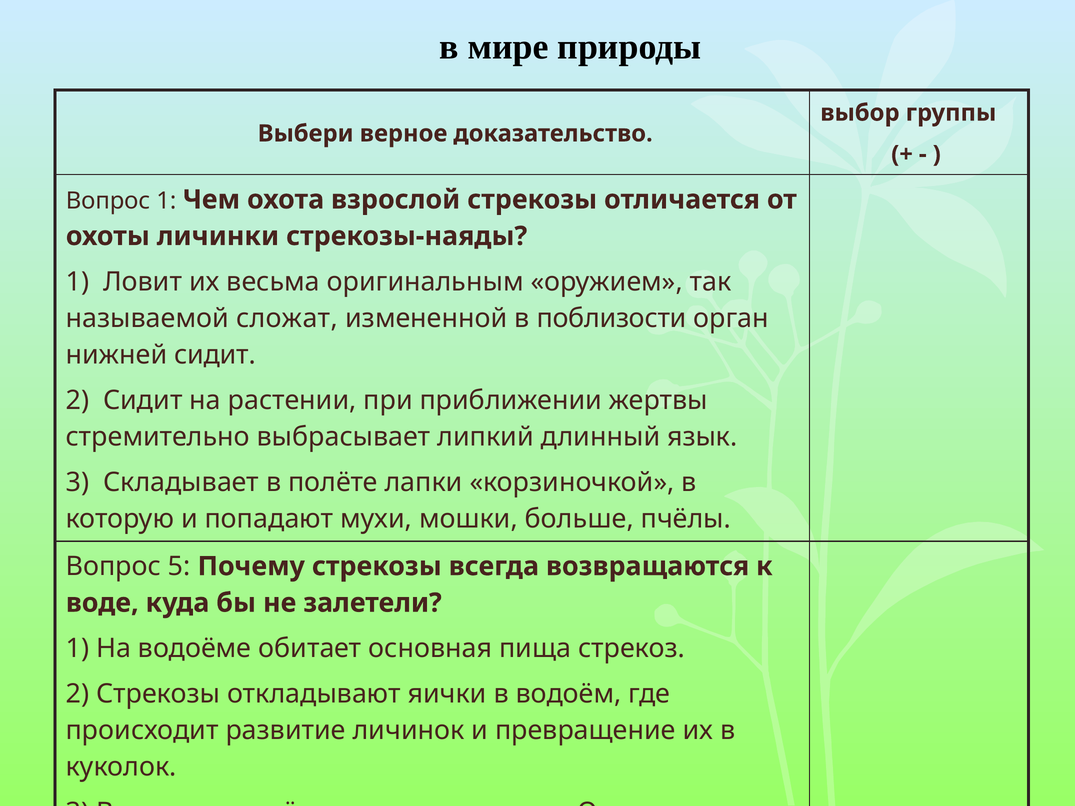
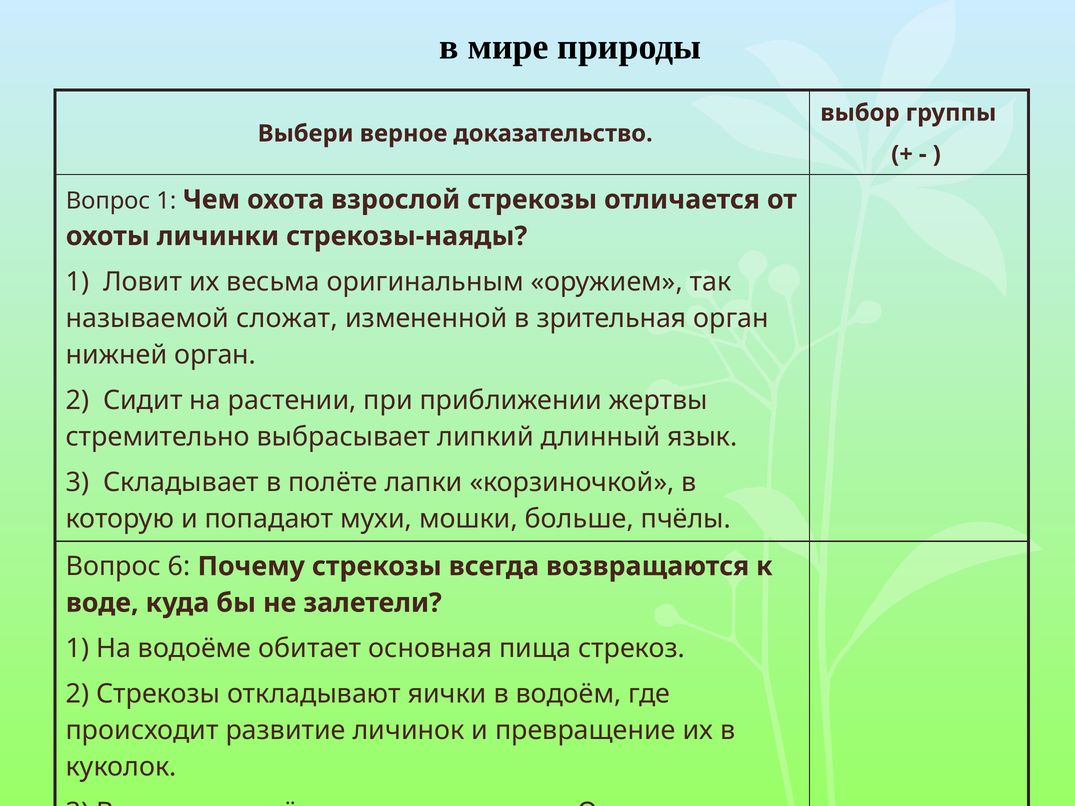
поблизости: поблизости -> зрительная (612, 318)
нижней сидит: сидит -> орган (215, 355)
5: 5 -> 6 (179, 567)
